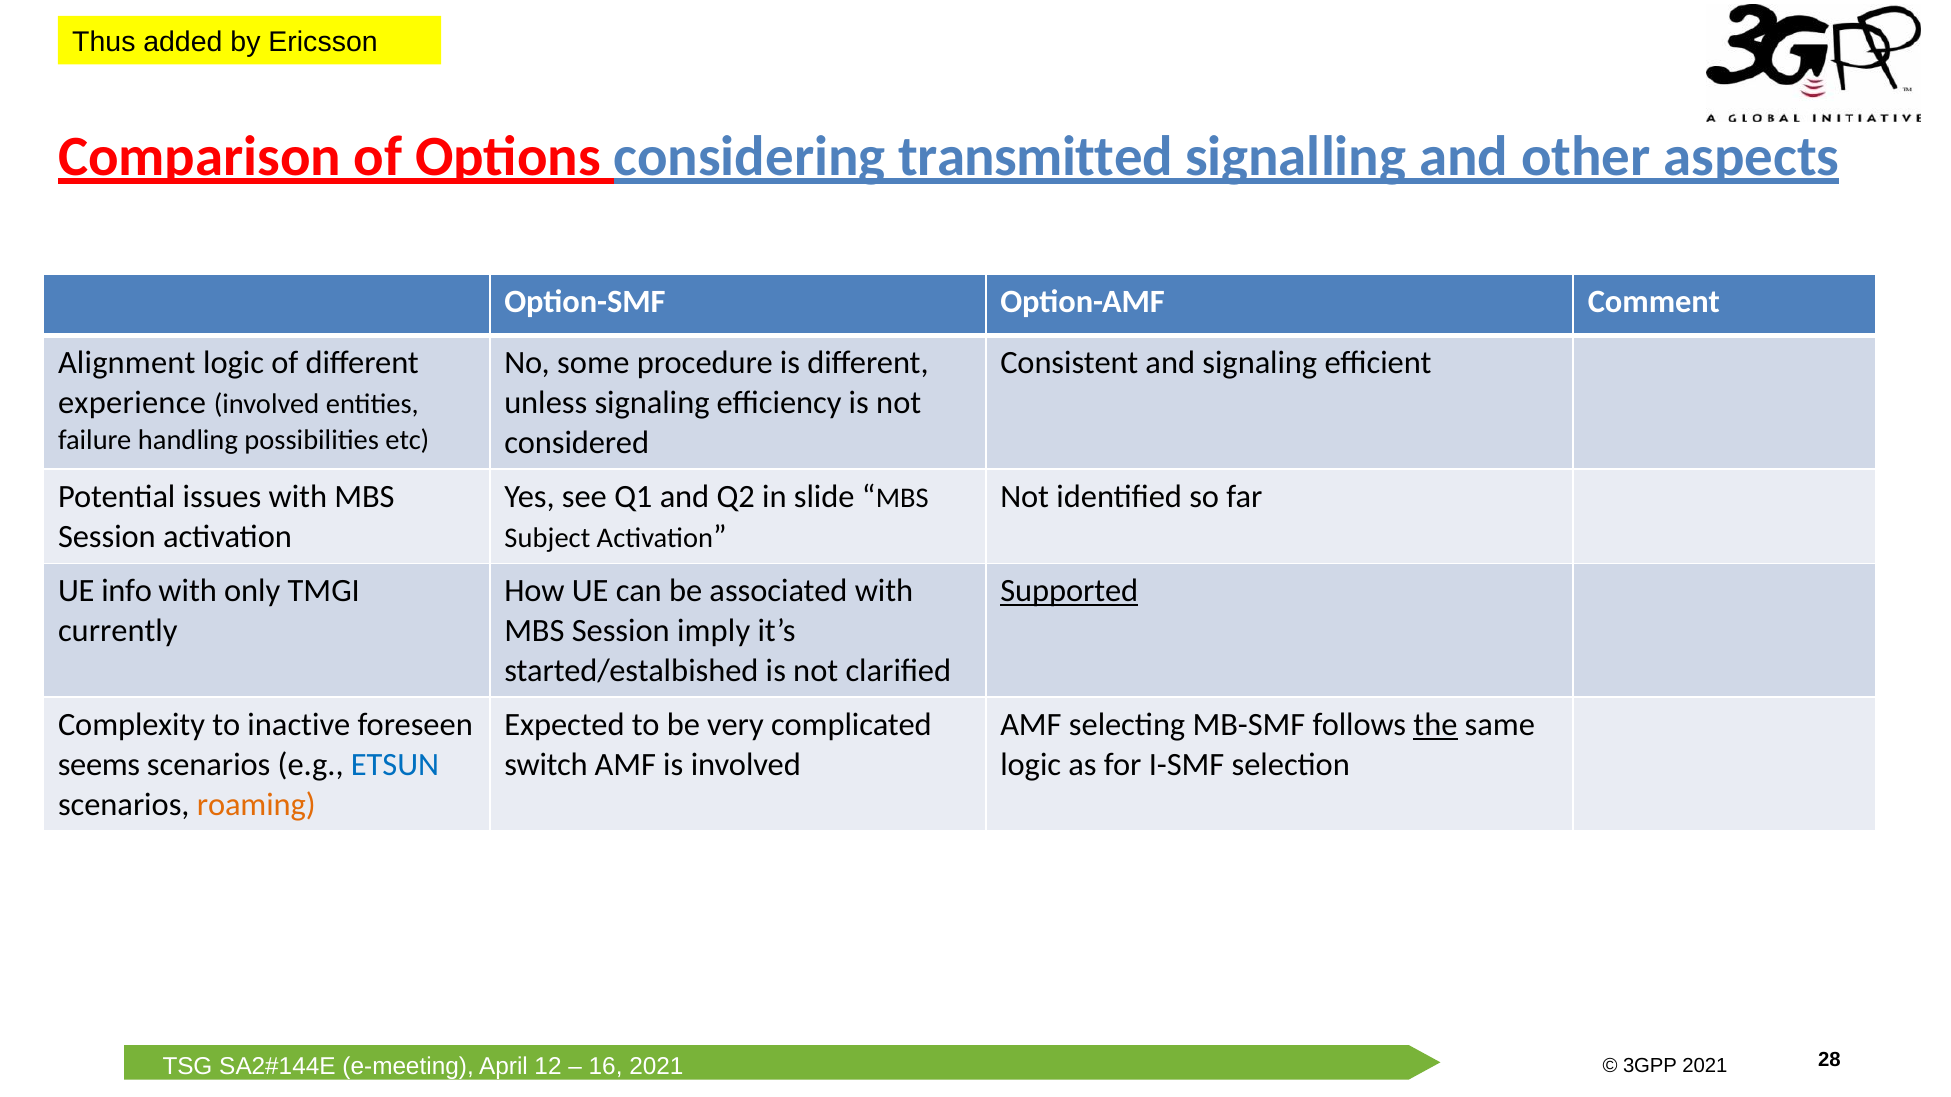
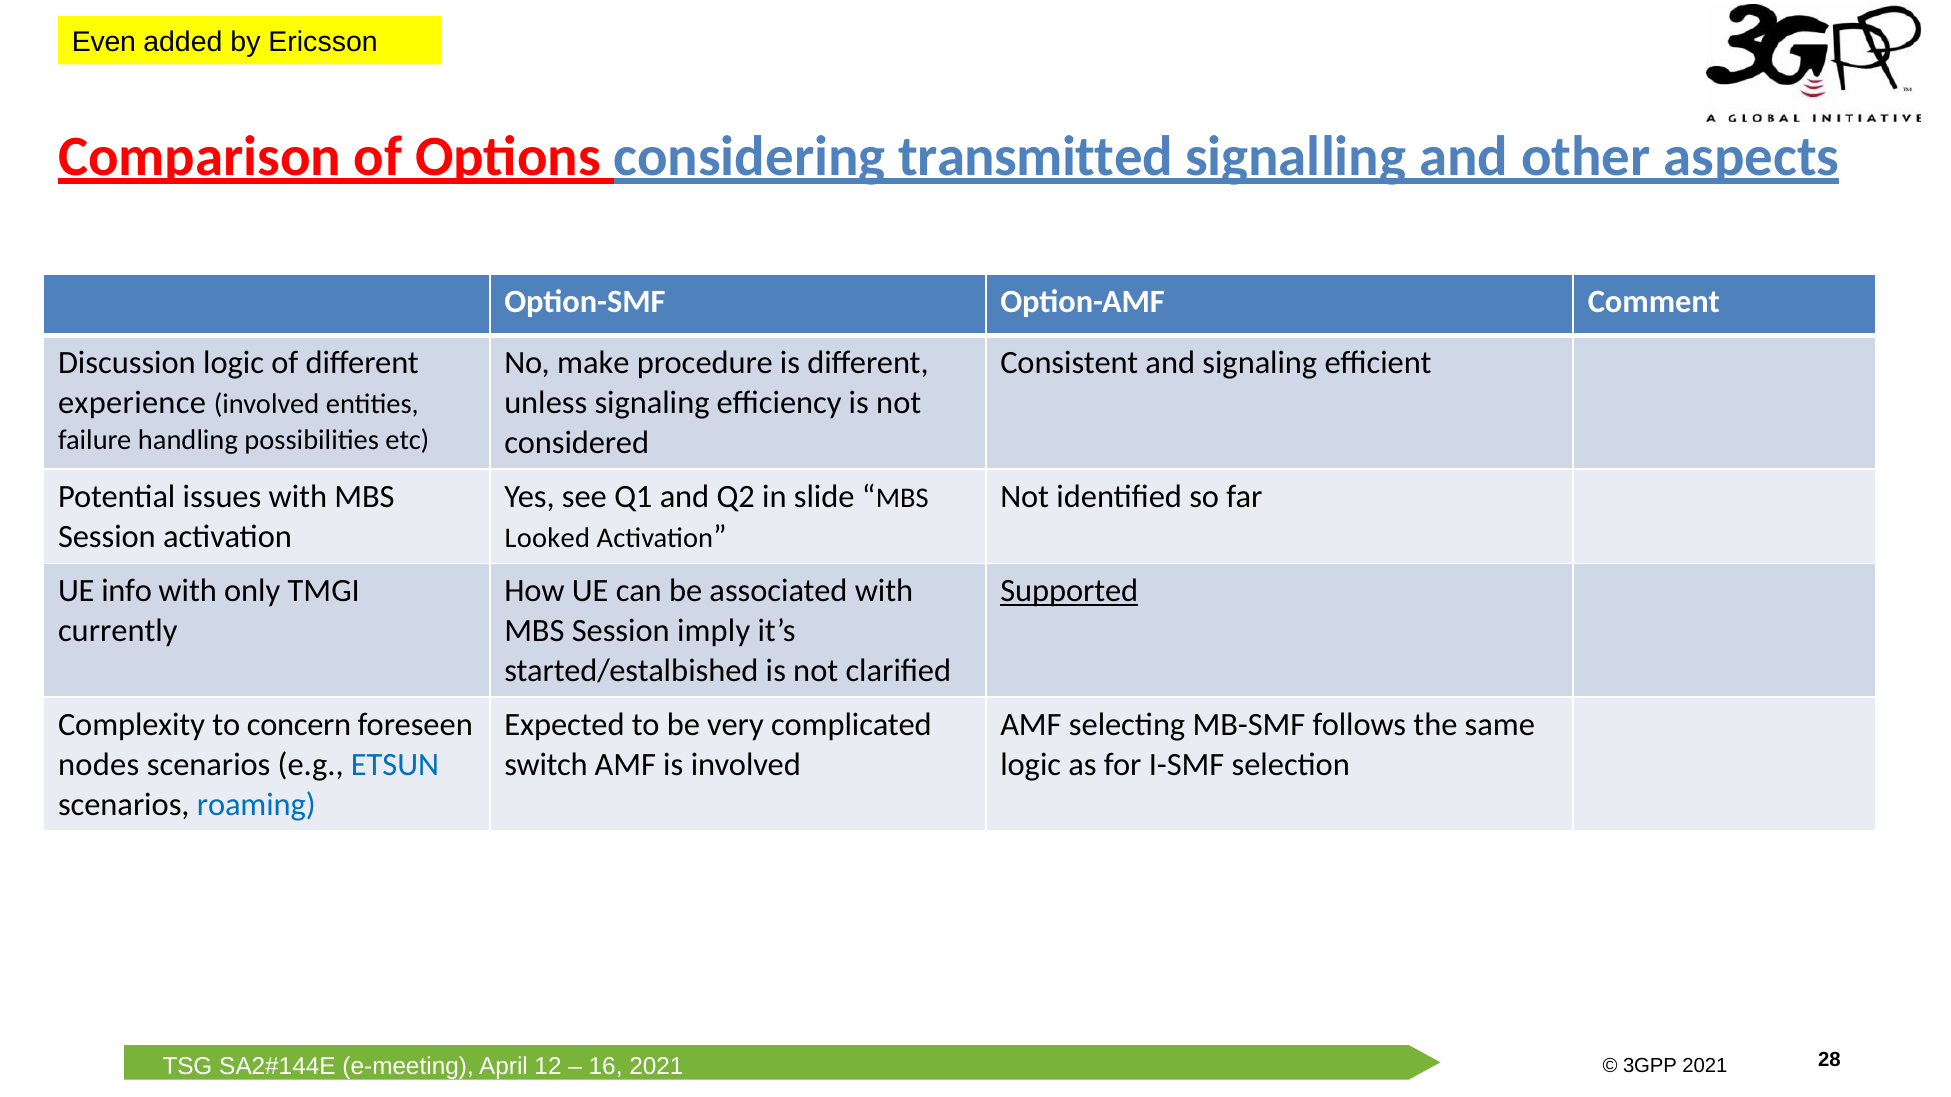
Thus: Thus -> Even (104, 42)
Alignment: Alignment -> Discussion (127, 363)
some: some -> make (593, 363)
Subject: Subject -> Looked (547, 538)
inactive: inactive -> concern (299, 725)
the underline: present -> none (1435, 725)
seems: seems -> nodes (99, 765)
roaming colour: orange -> blue (256, 805)
